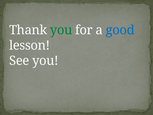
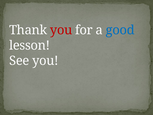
you colour: green -> red (61, 30)
